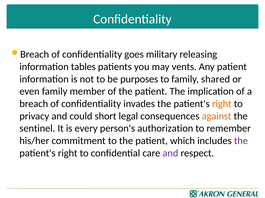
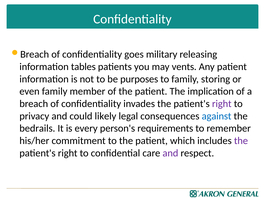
shared: shared -> storing (216, 79)
right colour: orange -> purple (222, 104)
short: short -> likely (105, 116)
against colour: orange -> blue (217, 116)
sentinel: sentinel -> bedrails (37, 129)
authorization: authorization -> requirements (165, 129)
